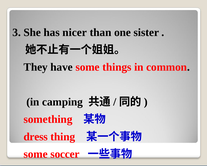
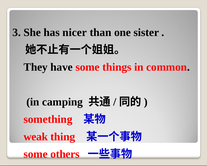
dress: dress -> weak (36, 136)
soccer: soccer -> others (65, 154)
